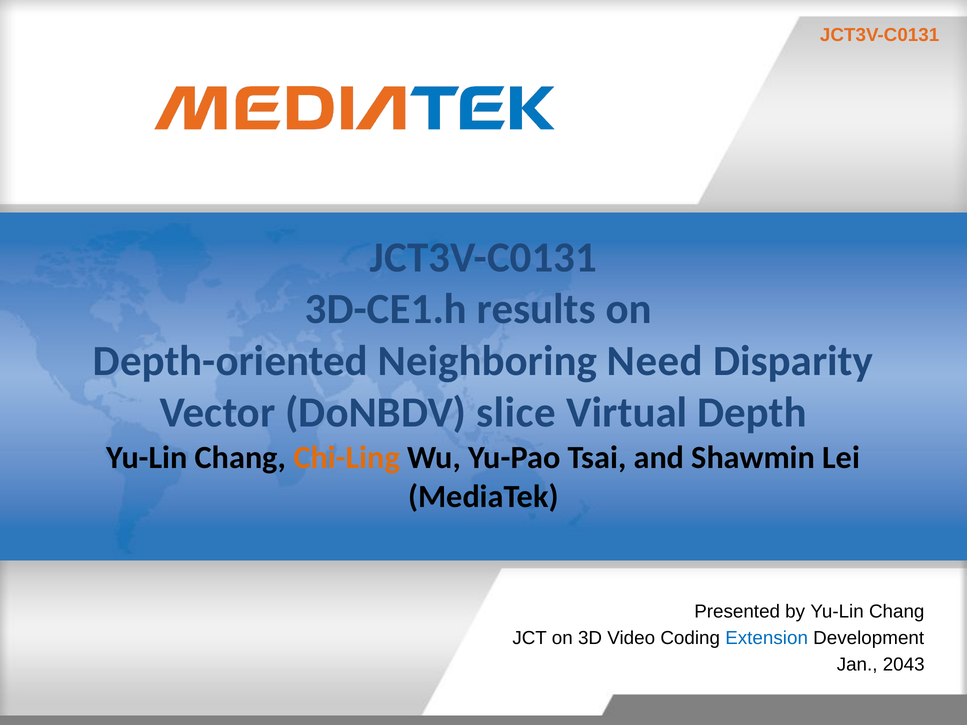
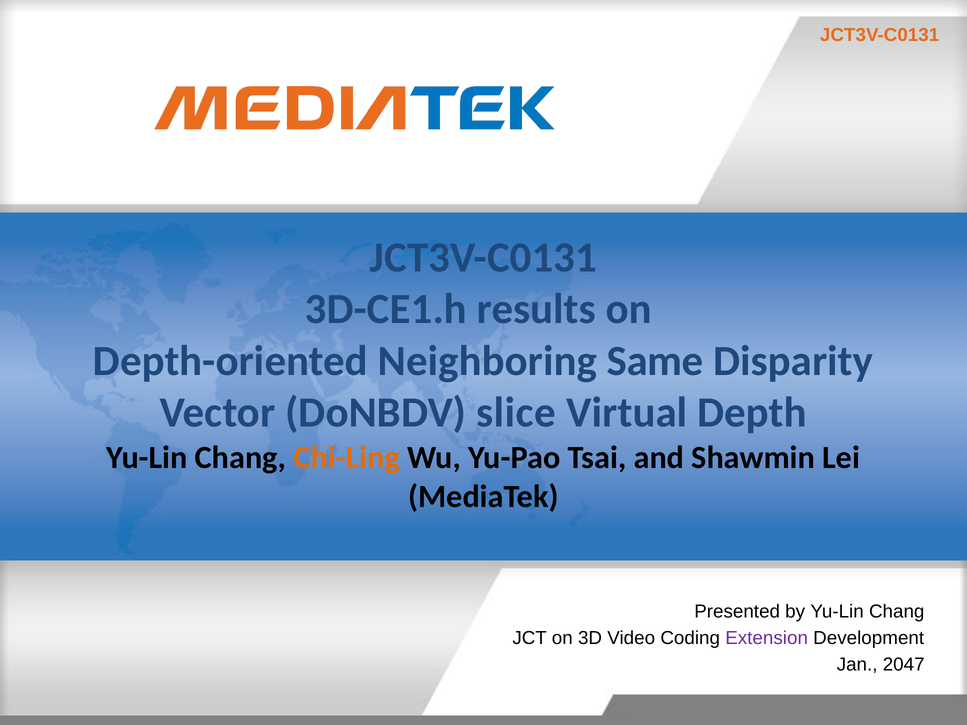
Need: Need -> Same (655, 361)
Extension colour: blue -> purple (767, 638)
2043: 2043 -> 2047 (904, 665)
